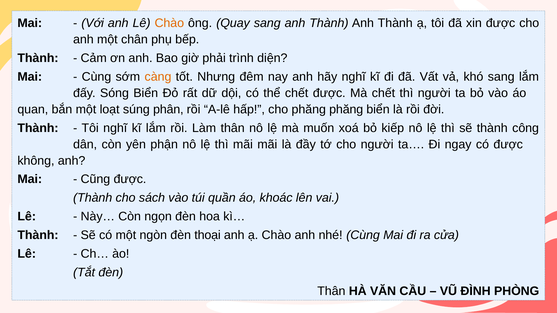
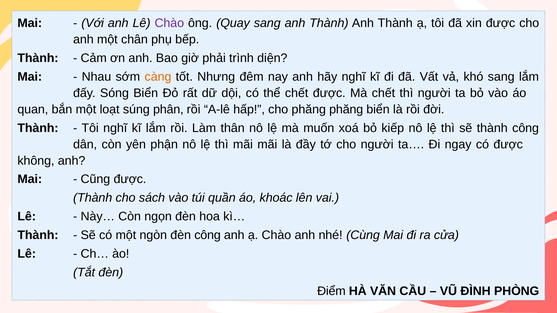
Chào colour: orange -> purple (169, 23)
Cùng: Cùng -> Nhau (96, 77)
đèn thoại: thoại -> công (208, 235)
Thân: Thân -> Điểm (331, 291)
